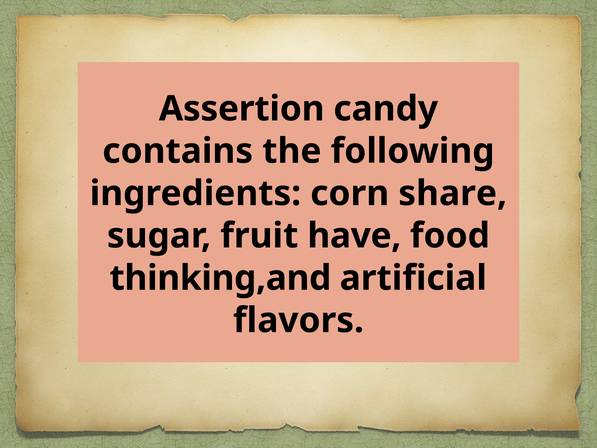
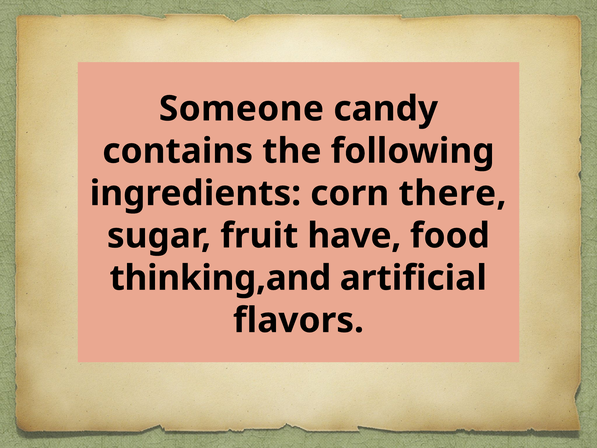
Assertion: Assertion -> Someone (241, 109)
share: share -> there (453, 193)
